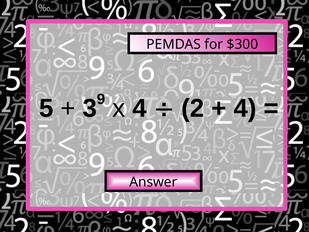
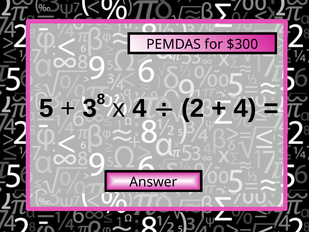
9: 9 -> 8 (101, 99)
